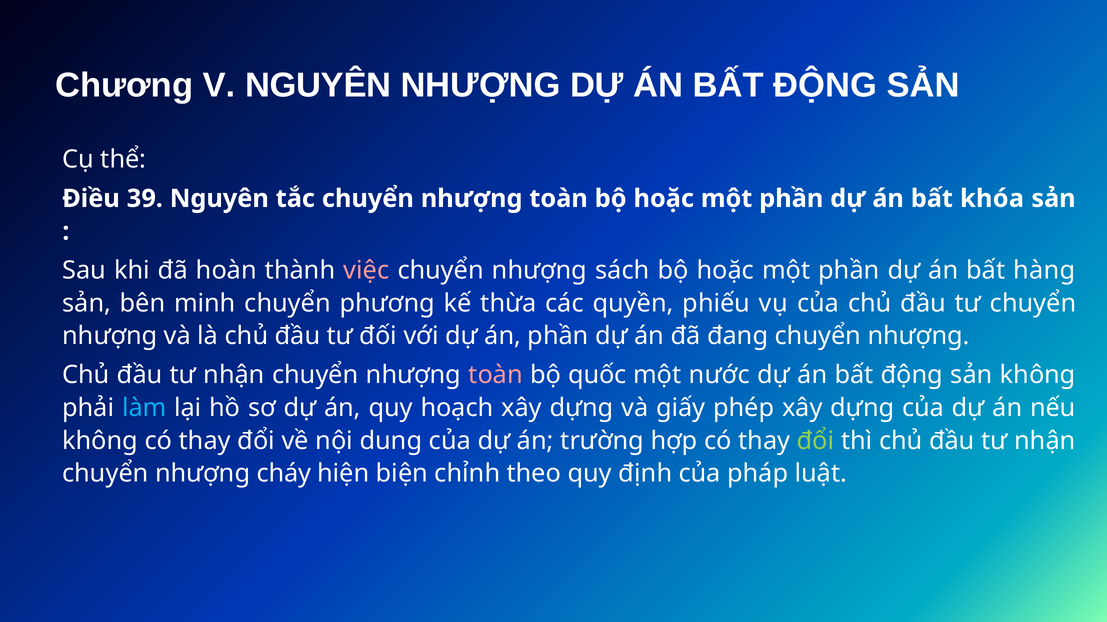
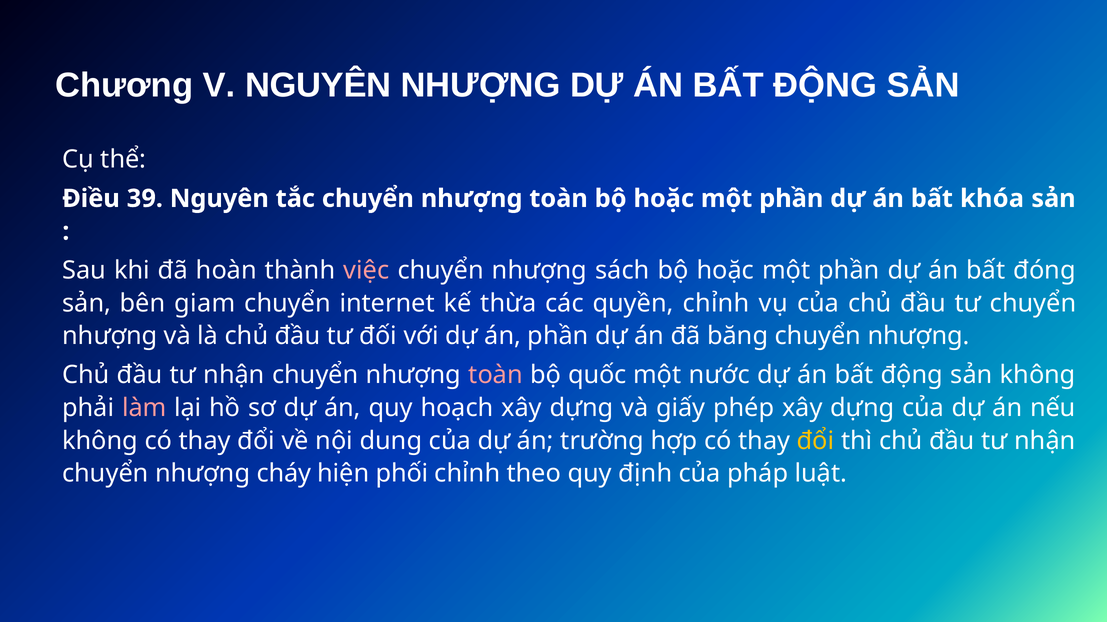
hàng: hàng -> đóng (1045, 271)
minh: minh -> giam (205, 304)
phương: phương -> internet (387, 304)
quyền phiếu: phiếu -> chỉnh (716, 304)
đang: đang -> băng (738, 336)
làm colour: light blue -> pink (144, 408)
đổi colour: light green -> yellow (816, 441)
biện: biện -> phối (402, 474)
